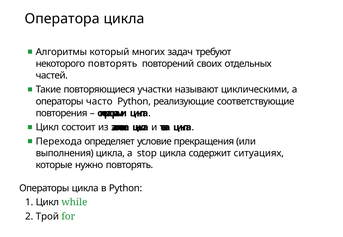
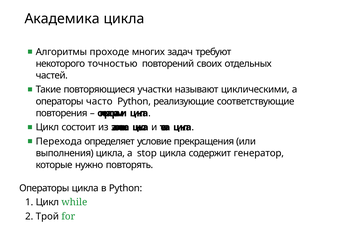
Оператора: Оператора -> Академика (62, 19)
который: который -> проходе (109, 52)
некоторого повторять: повторять -> точностью (113, 64)
ситуациях: ситуациях -> генератор (259, 153)
